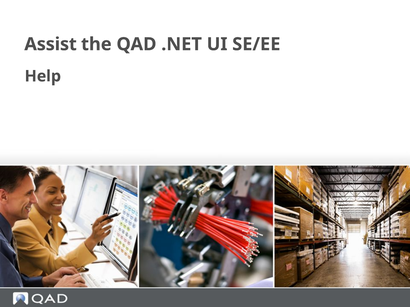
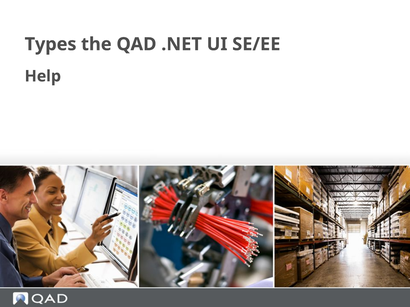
Assist: Assist -> Types (51, 44)
